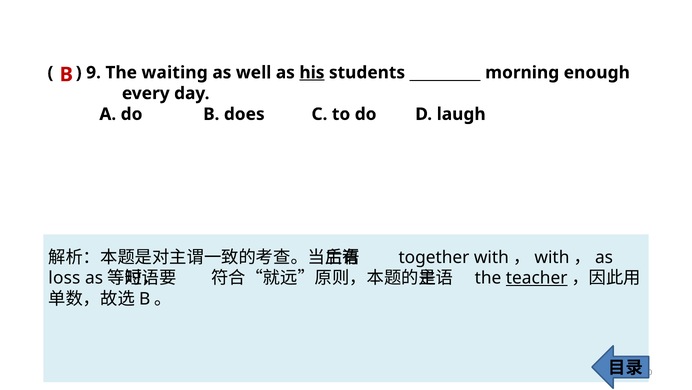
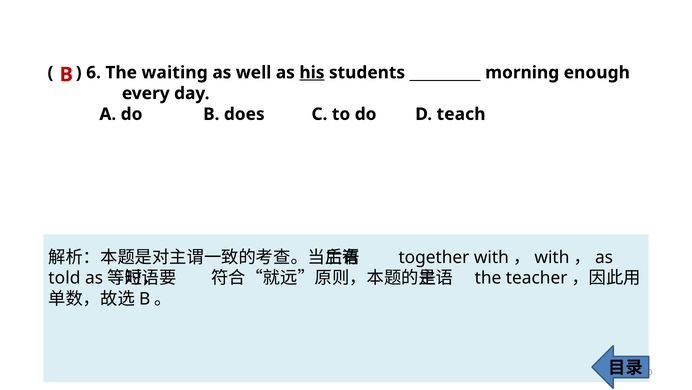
9: 9 -> 6 (94, 72)
laugh: laugh -> teach (461, 114)
teacher underline: present -> none (537, 278)
loss: loss -> told (64, 278)
